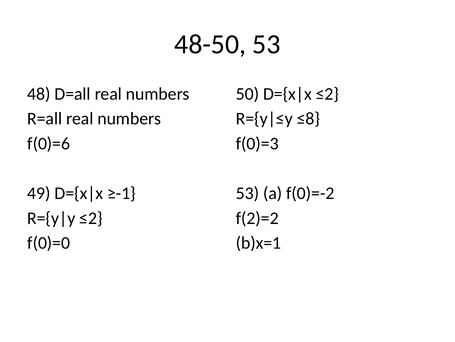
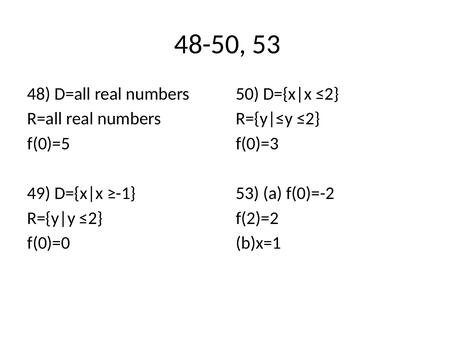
≤8: ≤8 -> ≤2 (308, 119)
f(0)=6: f(0)=6 -> f(0)=5 (49, 143)
